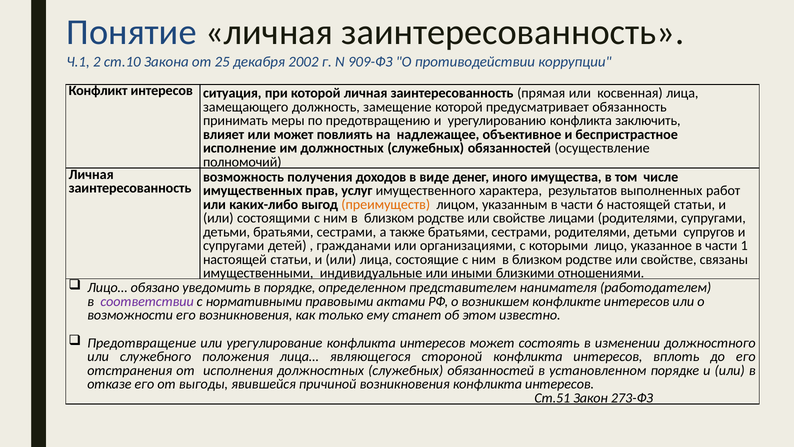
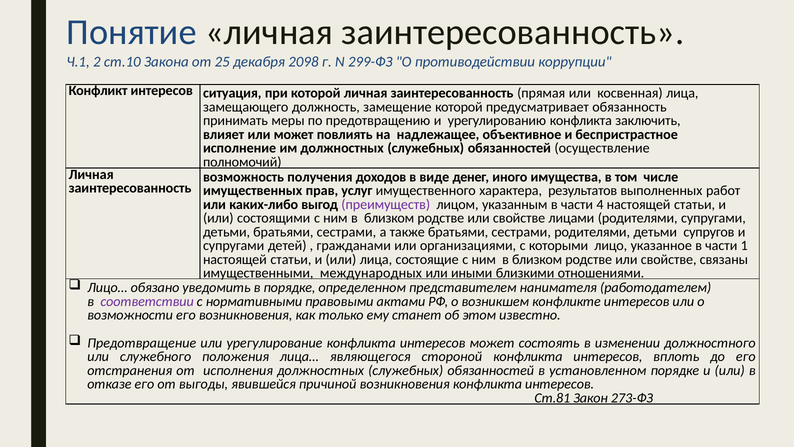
2002: 2002 -> 2098 (303, 62)
909-ФЗ: 909-ФЗ -> 299-ФЗ (370, 62)
преимуществ colour: orange -> purple (386, 204)
6: 6 -> 4 (600, 204)
индивидуальные: индивидуальные -> международных (371, 273)
Ст.51: Ст.51 -> Ст.81 (552, 398)
